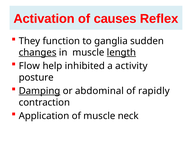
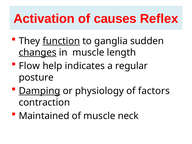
function underline: none -> present (61, 41)
length underline: present -> none (121, 53)
inhibited: inhibited -> indicates (85, 66)
activity: activity -> regular (132, 66)
abdominal: abdominal -> physiology (99, 91)
rapidly: rapidly -> factors (154, 91)
Application: Application -> Maintained (44, 116)
